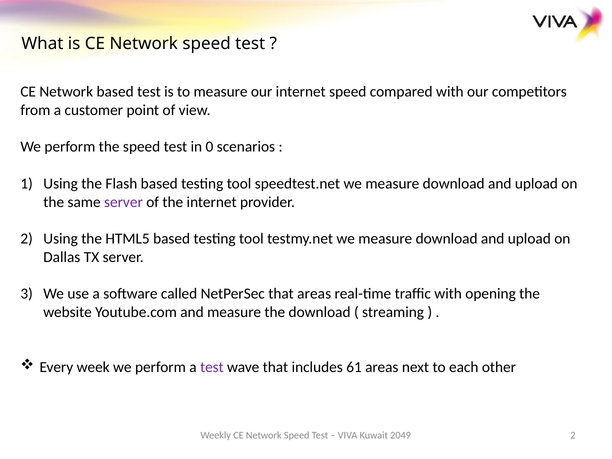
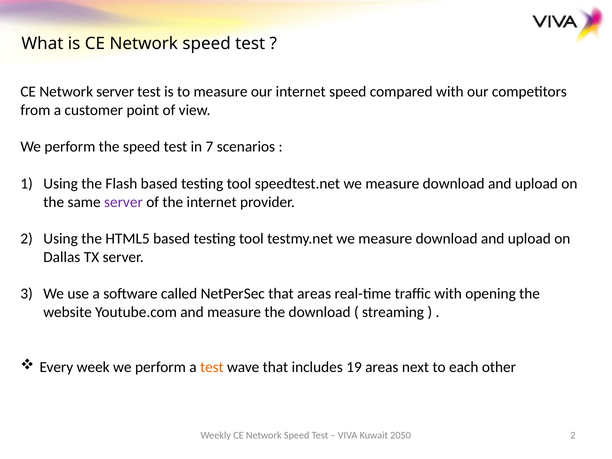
Network based: based -> server (115, 92)
0: 0 -> 7 (209, 147)
test colour: purple -> orange (212, 367)
61: 61 -> 19 (354, 367)
2049: 2049 -> 2050 (401, 435)
